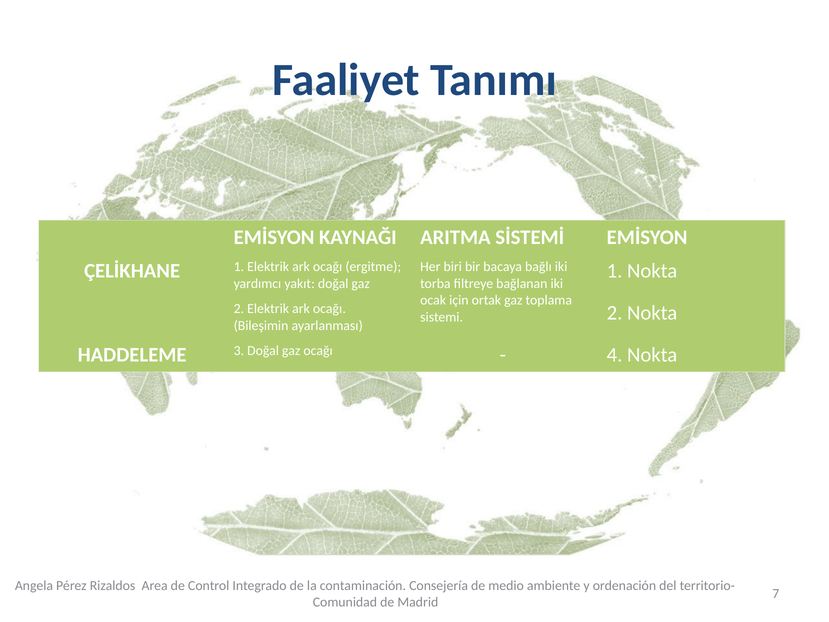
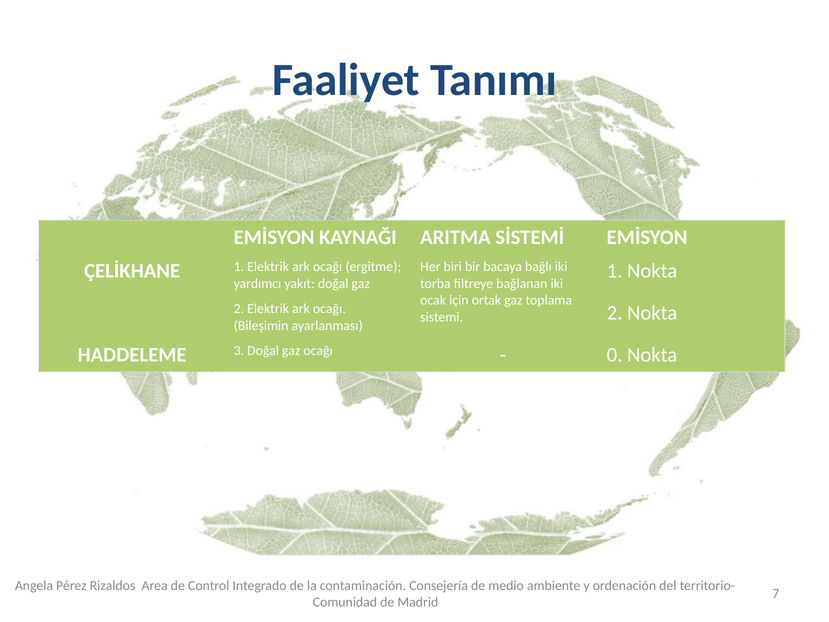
4: 4 -> 0 (615, 355)
